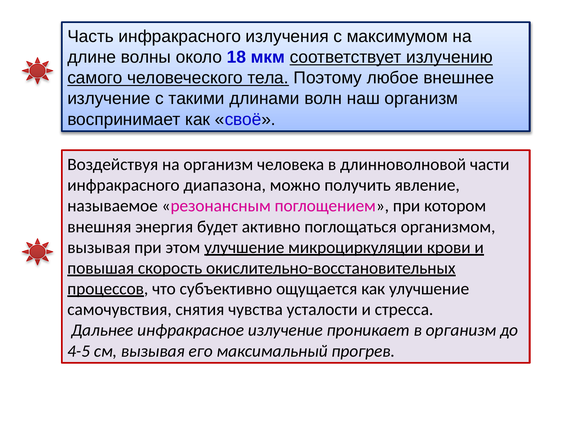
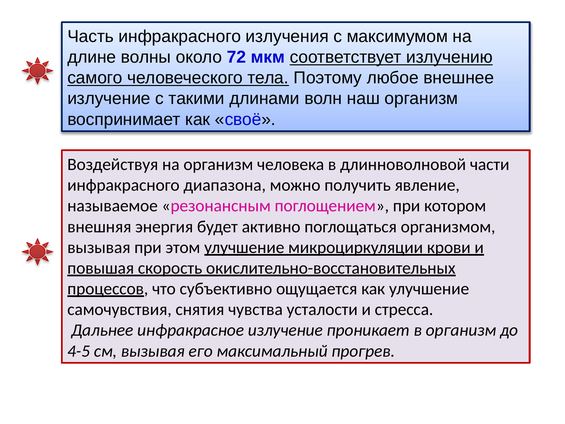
18: 18 -> 72 (237, 57)
